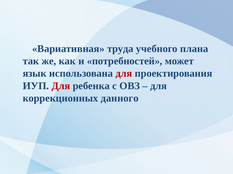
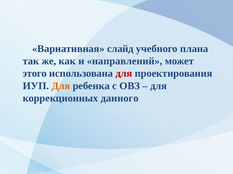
труда: труда -> слайд (120, 49)
потребностей: потребностей -> направлений (125, 61)
язык: язык -> этого (35, 74)
Для colour: red -> orange (61, 86)
